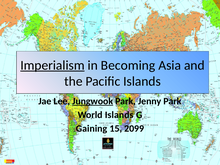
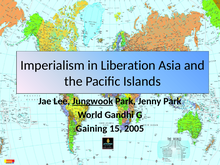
Imperialism underline: present -> none (52, 65)
Becoming: Becoming -> Liberation (128, 65)
World Islands: Islands -> Gandhi (119, 115)
2099: 2099 -> 2005 (134, 129)
